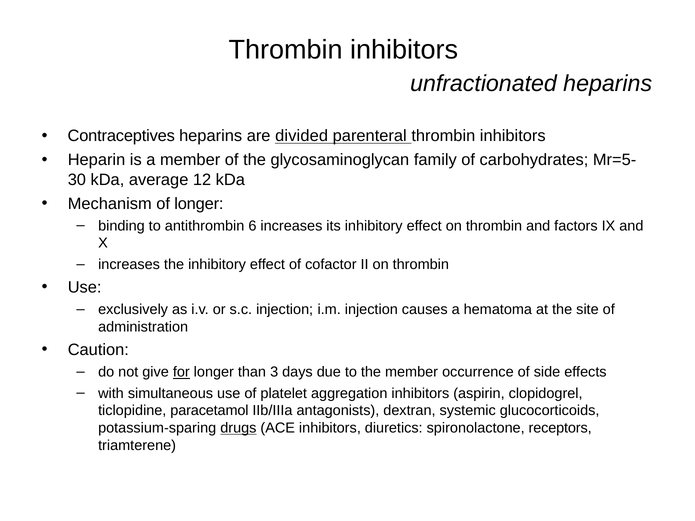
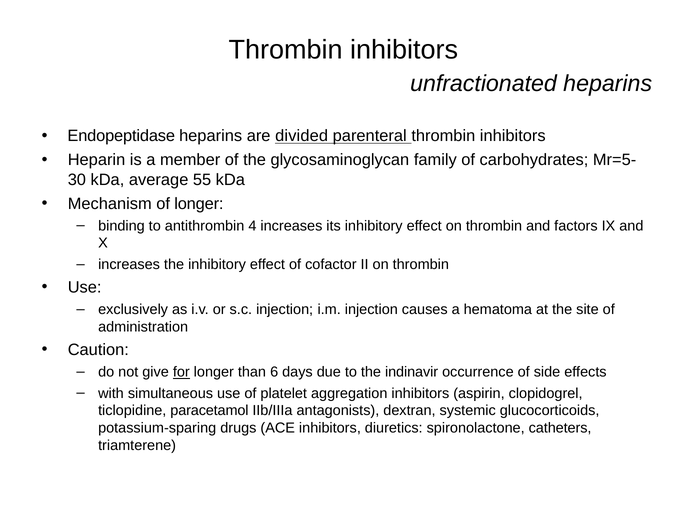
Contraceptives: Contraceptives -> Endopeptidase (121, 136)
12: 12 -> 55 (202, 180)
6: 6 -> 4 (252, 226)
3: 3 -> 6 (274, 372)
the member: member -> indinavir (412, 372)
drugs underline: present -> none (238, 428)
receptors: receptors -> catheters (560, 428)
